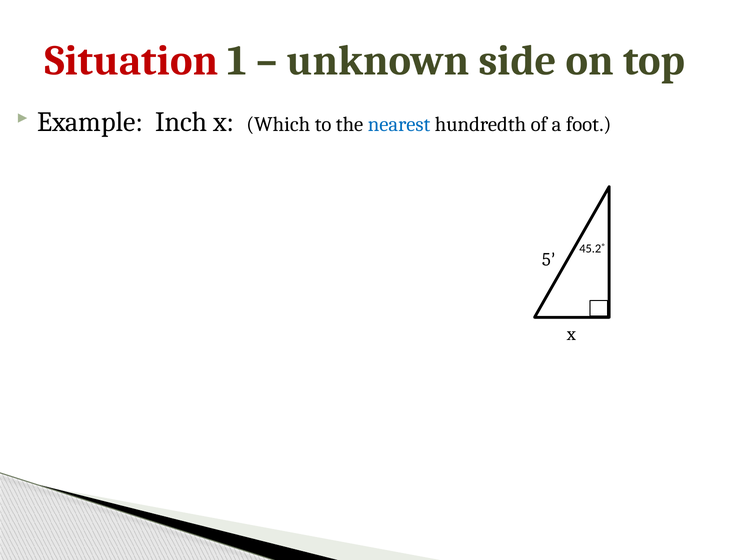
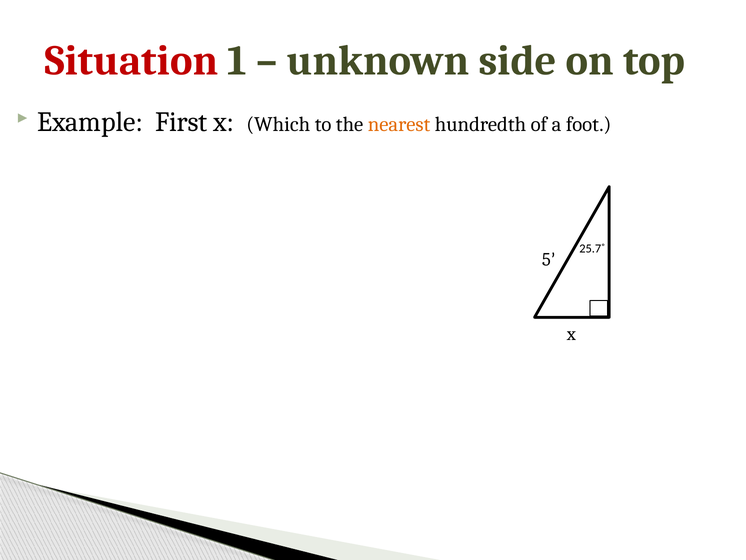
Inch: Inch -> First (181, 122)
nearest colour: blue -> orange (399, 124)
45.2˚: 45.2˚ -> 25.7˚ (592, 248)
